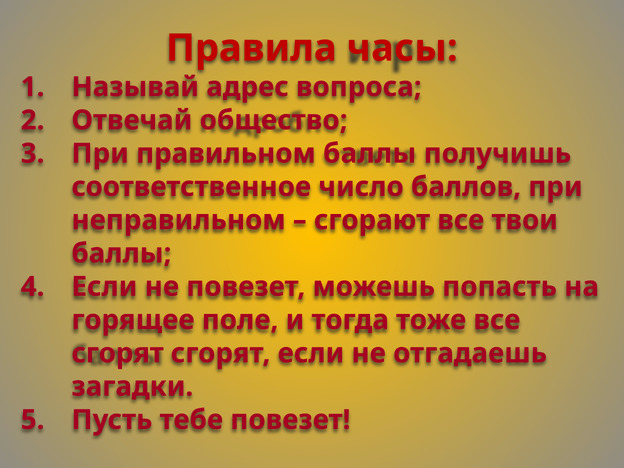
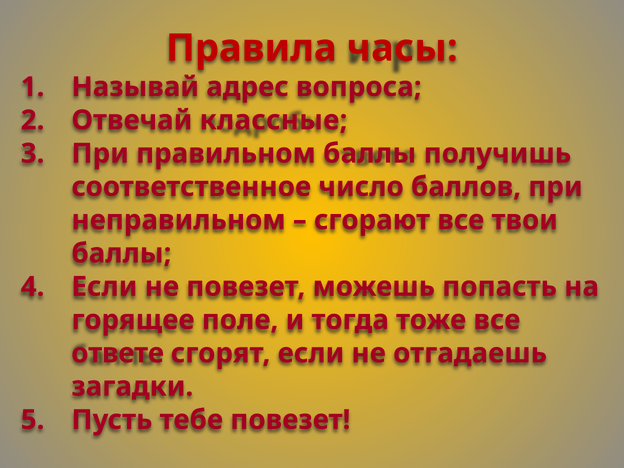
общество: общество -> классные (274, 120)
сгорят: сгорят -> ответе (118, 353)
